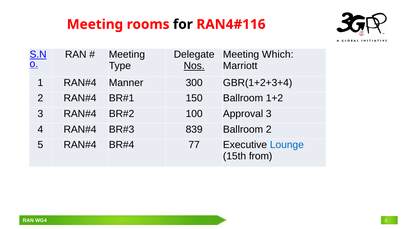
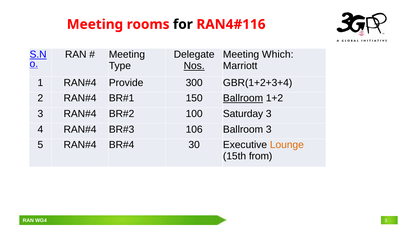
Manner: Manner -> Provide (126, 83)
Ballroom underline: none -> present (243, 98)
Approval: Approval -> Saturday (243, 114)
839: 839 -> 106 (194, 129)
Ballroom 2: 2 -> 3 (269, 129)
77: 77 -> 30 (194, 145)
Lounge colour: blue -> orange (287, 145)
